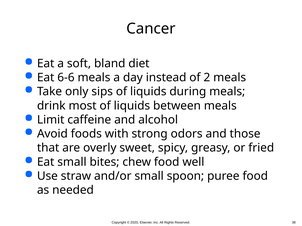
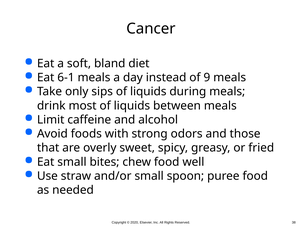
6-6: 6-6 -> 6-1 (66, 78)
2: 2 -> 9 (207, 78)
